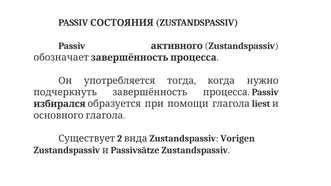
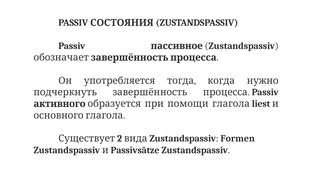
активного: активного -> пассивное (177, 46)
избирался: избирался -> активного (60, 104)
Vorigen: Vorigen -> Formen (238, 139)
